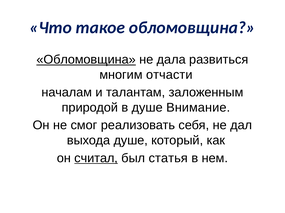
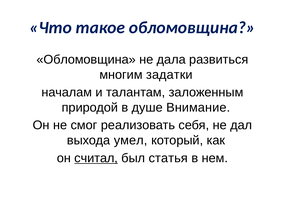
Обломовщина underline: present -> none (86, 60)
отчасти: отчасти -> задатки (169, 75)
выхода душе: душе -> умел (131, 141)
